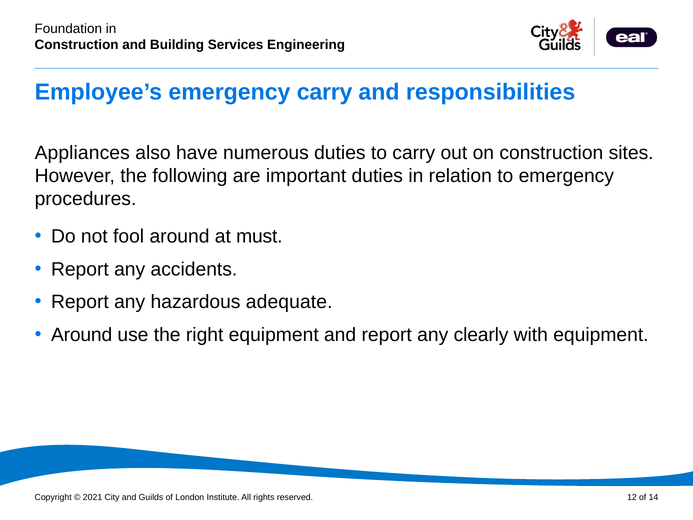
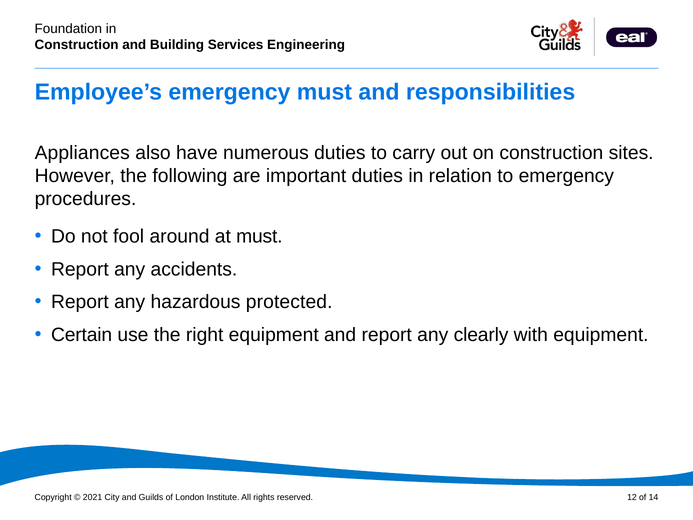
emergency carry: carry -> must (324, 92)
adequate: adequate -> protected (289, 302)
Around: Around -> Certain (82, 335)
